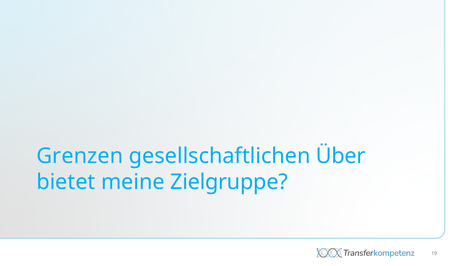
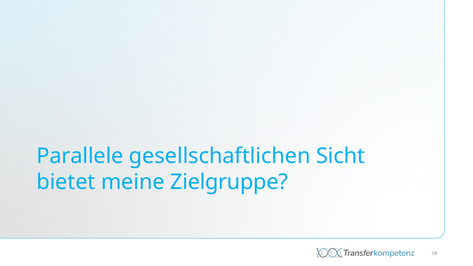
Grenzen: Grenzen -> Parallele (80, 156)
Über: Über -> Sicht (341, 156)
